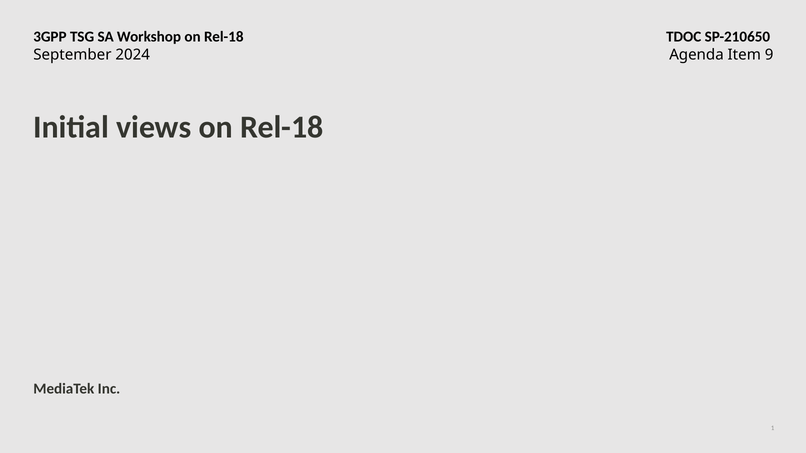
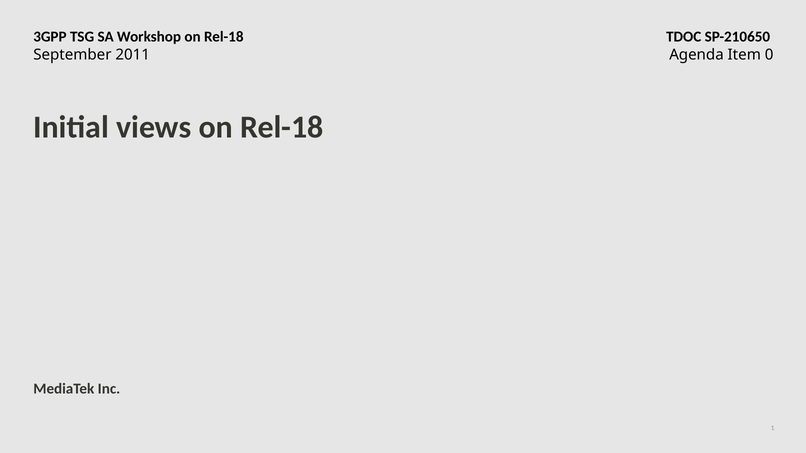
2024: 2024 -> 2011 (133, 55)
9: 9 -> 0 (769, 55)
